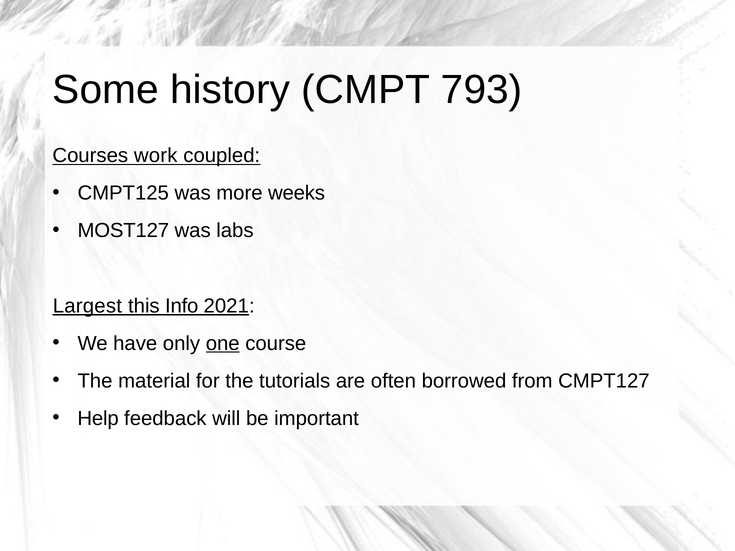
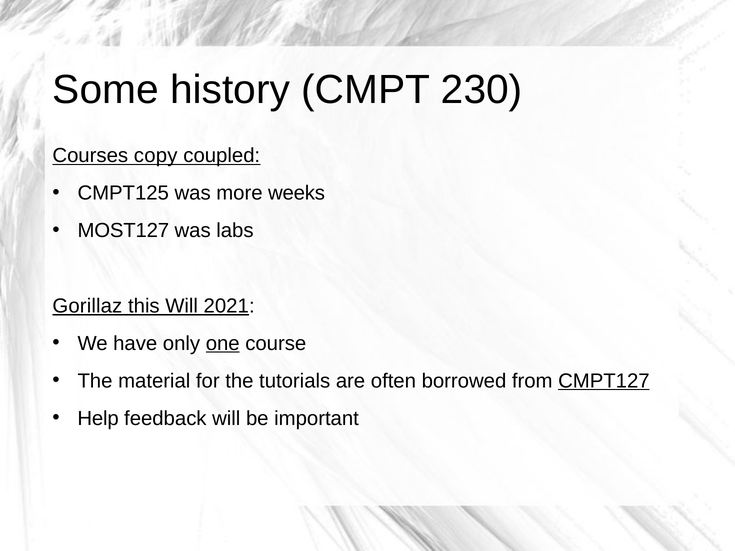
793: 793 -> 230 (482, 90)
work: work -> copy (156, 156)
Largest: Largest -> Gorillaz (87, 306)
this Info: Info -> Will (182, 306)
CMPT127 underline: none -> present (604, 381)
